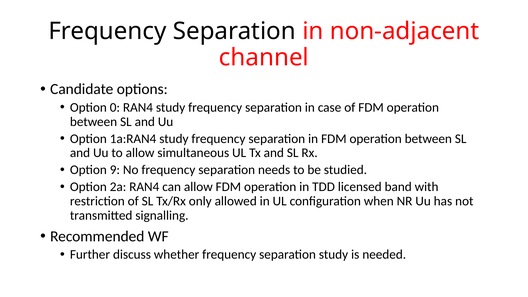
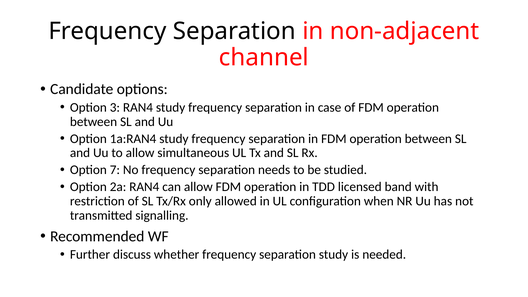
0: 0 -> 3 (115, 107)
9: 9 -> 7 (115, 170)
